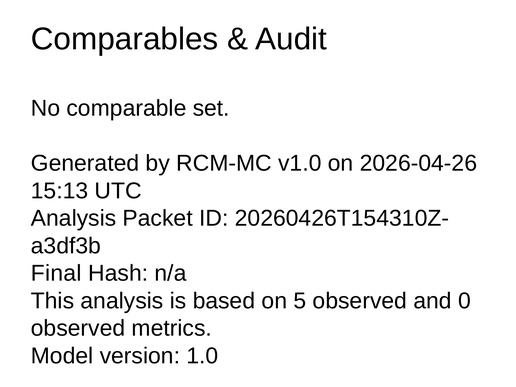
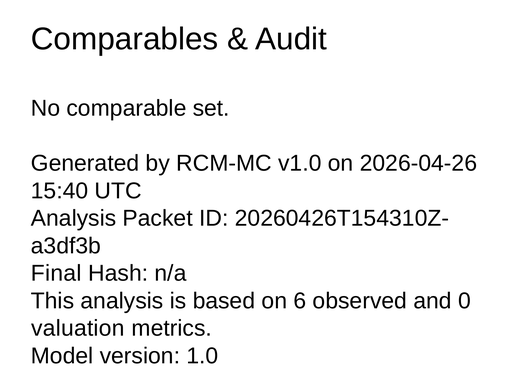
15:13: 15:13 -> 15:40 (60, 191)
5: 5 -> 6 (300, 301)
observed: observed -> valuation (78, 328)
